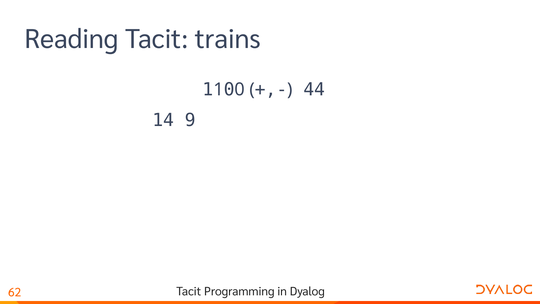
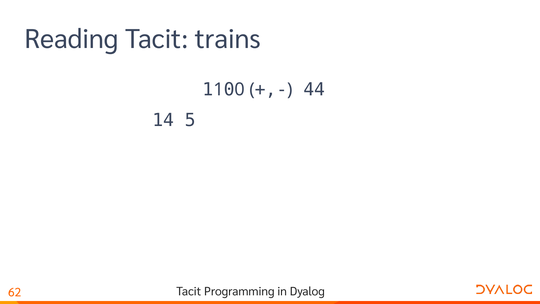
9: 9 -> 5 (190, 120)
